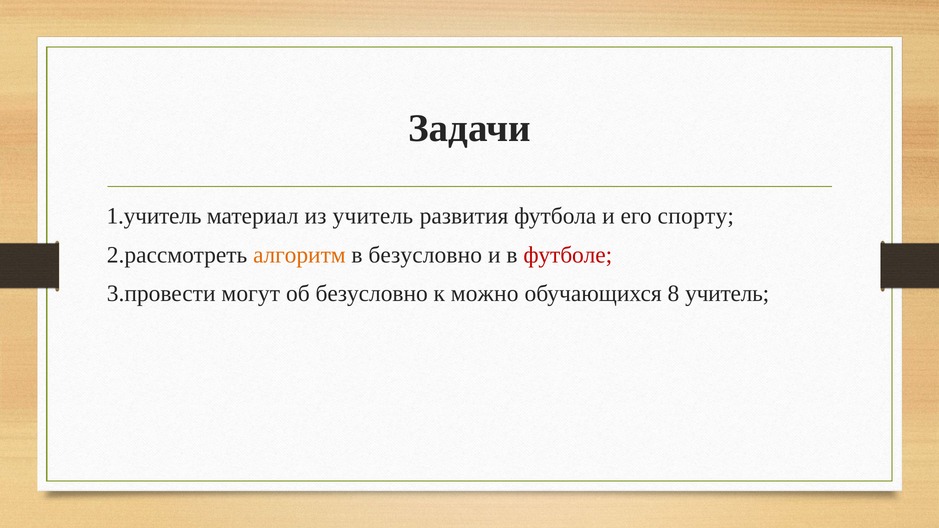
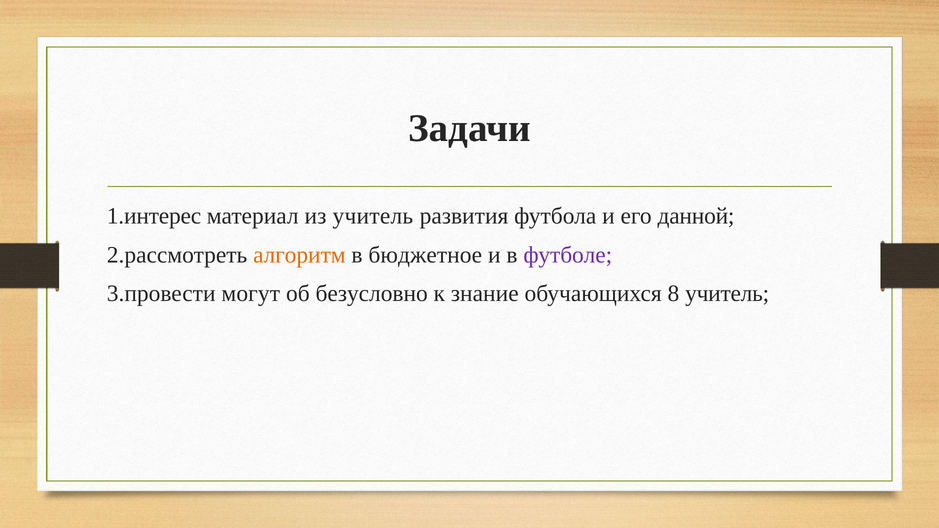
1.учитель: 1.учитель -> 1.интерес (154, 216)
спорту: спорту -> данной (696, 216)
в безусловно: безусловно -> бюджетное (425, 255)
футболе colour: red -> purple (568, 255)
можно: можно -> знание (485, 294)
